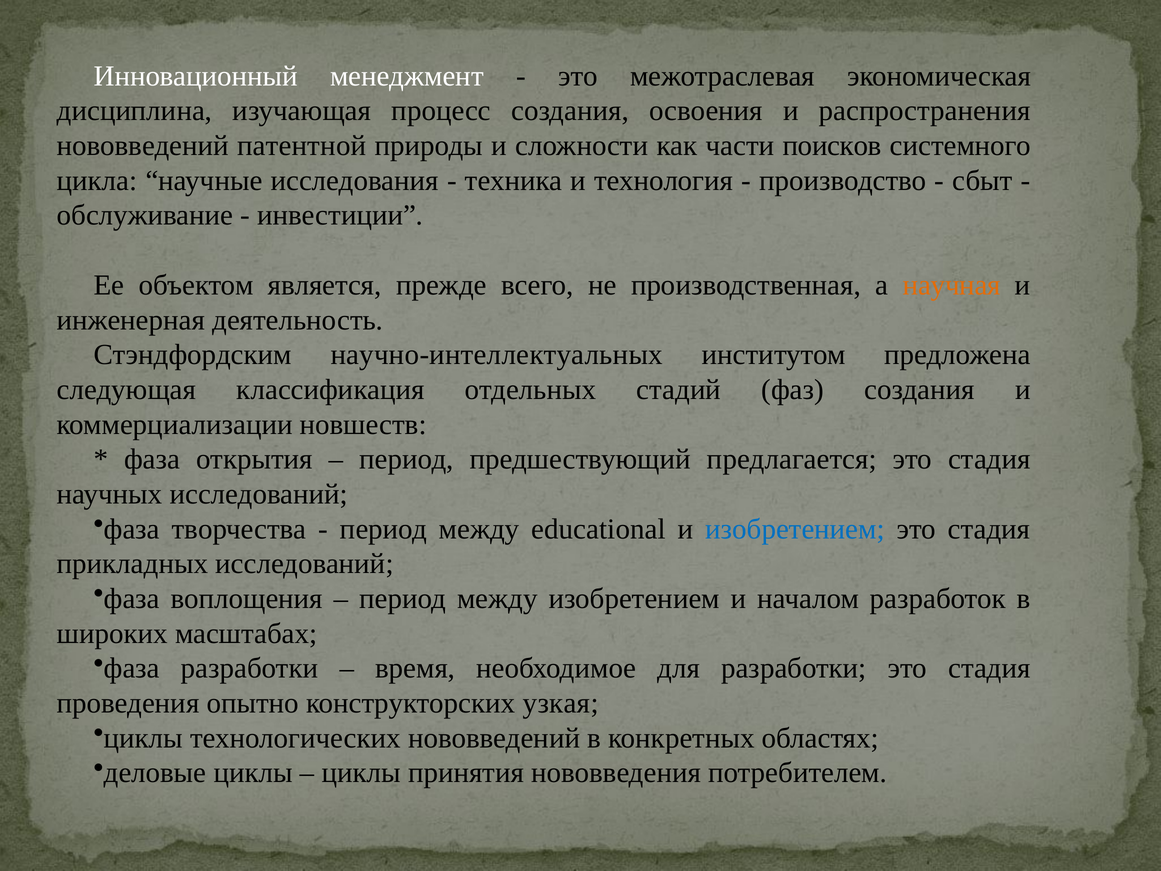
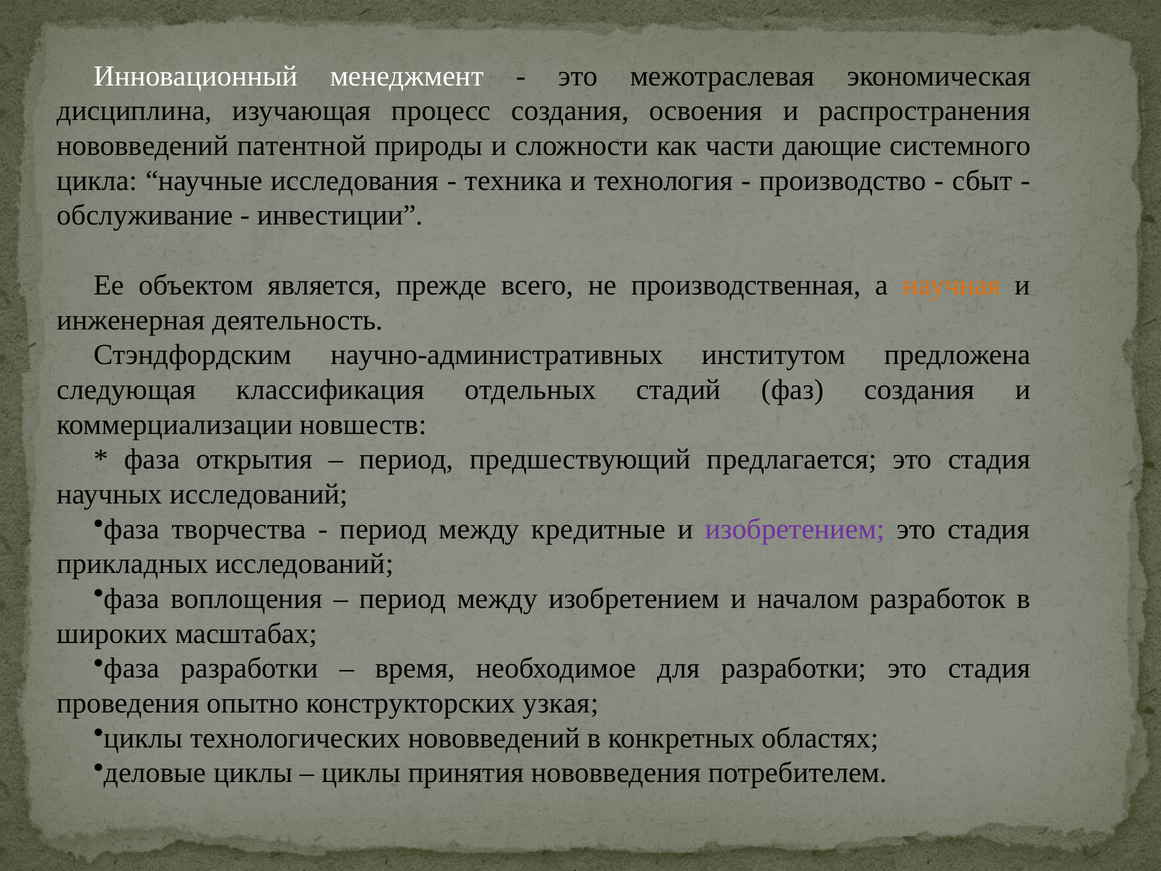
поисков: поисков -> дающие (832, 146)
научно-интеллектуальных: научно-интеллектуальных -> научно-административных (497, 355)
educational: educational -> кредитные (598, 529)
изобретением colour: blue -> purple (795, 529)
